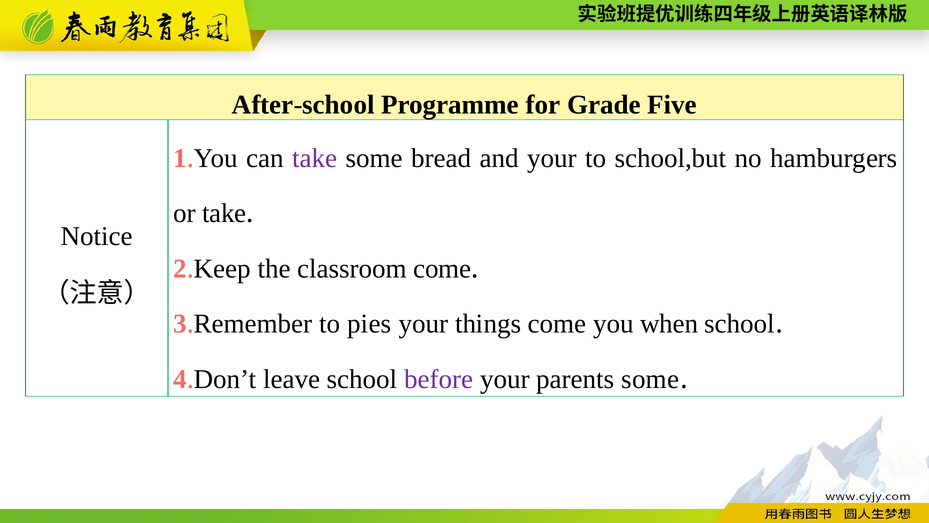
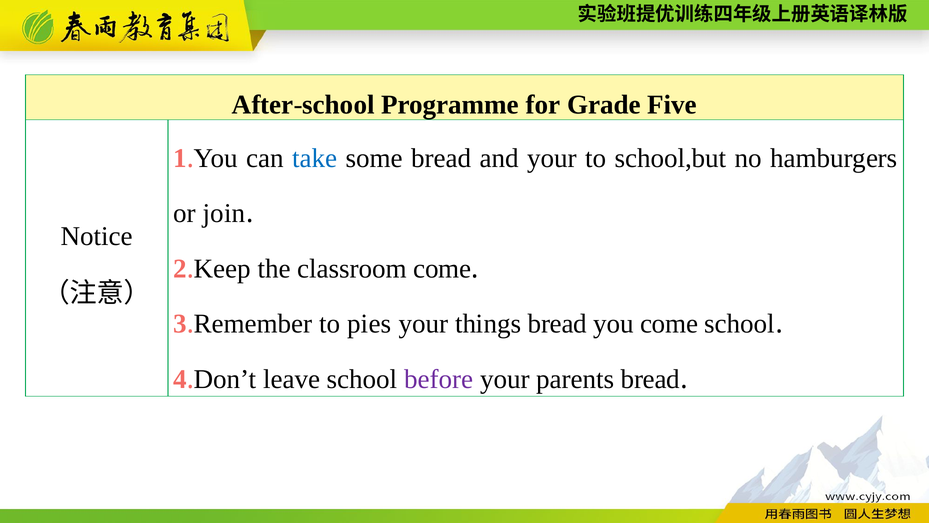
take colour: purple -> blue (315, 158)
or take: take -> join (224, 213)
things come: come -> bread (557, 324)
you when: when -> come (669, 324)
parents some: some -> bread (650, 379)
